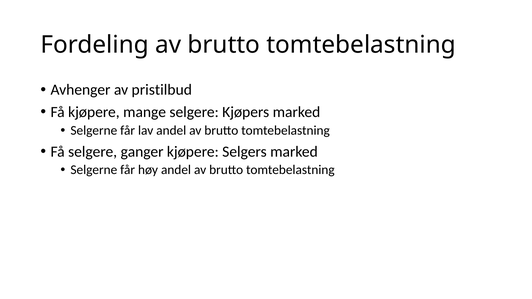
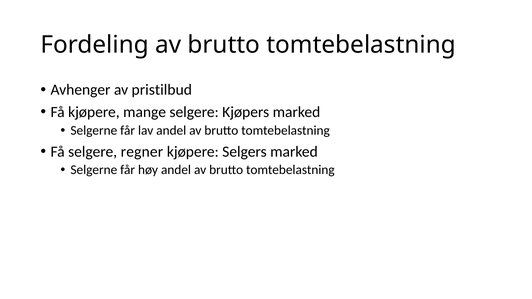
ganger: ganger -> regner (142, 152)
